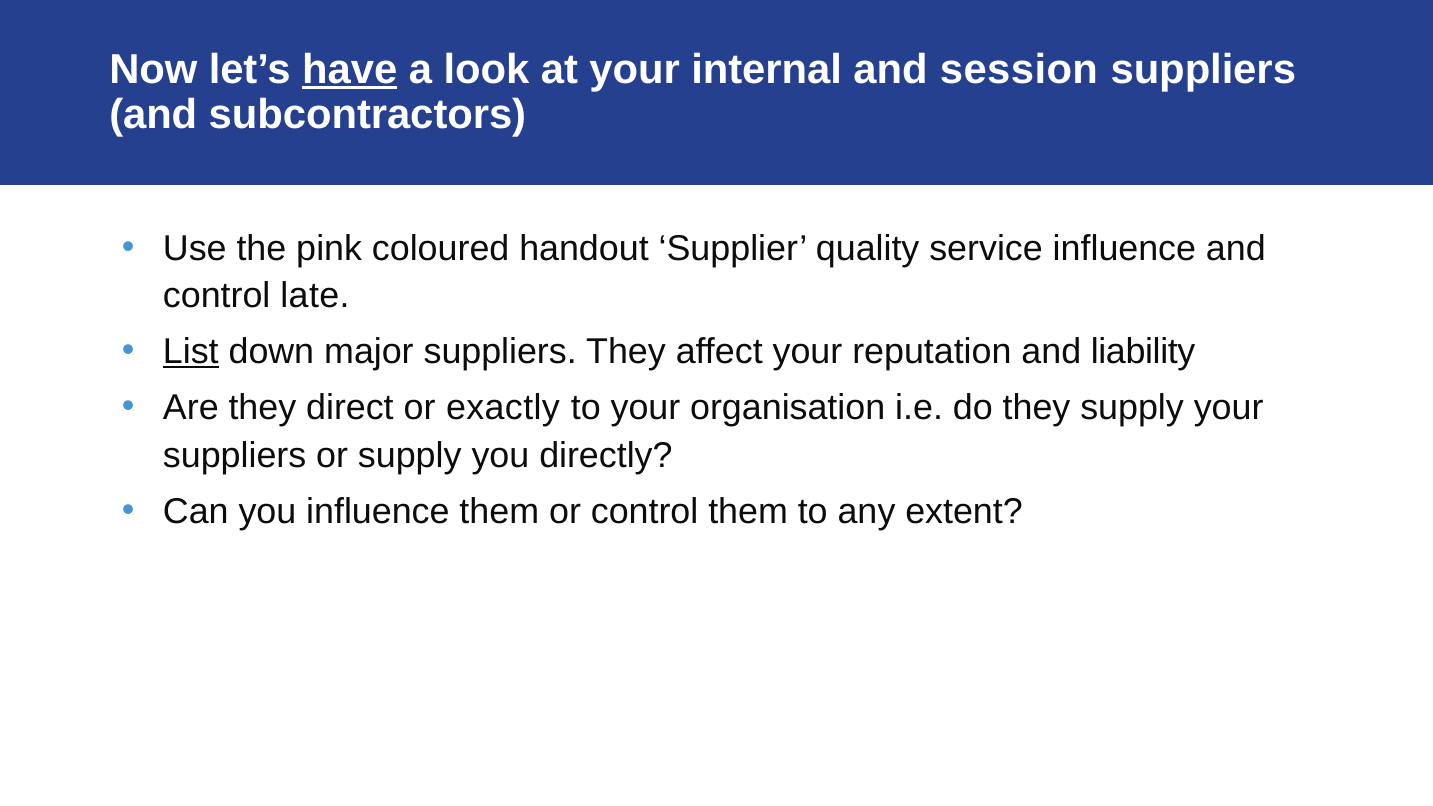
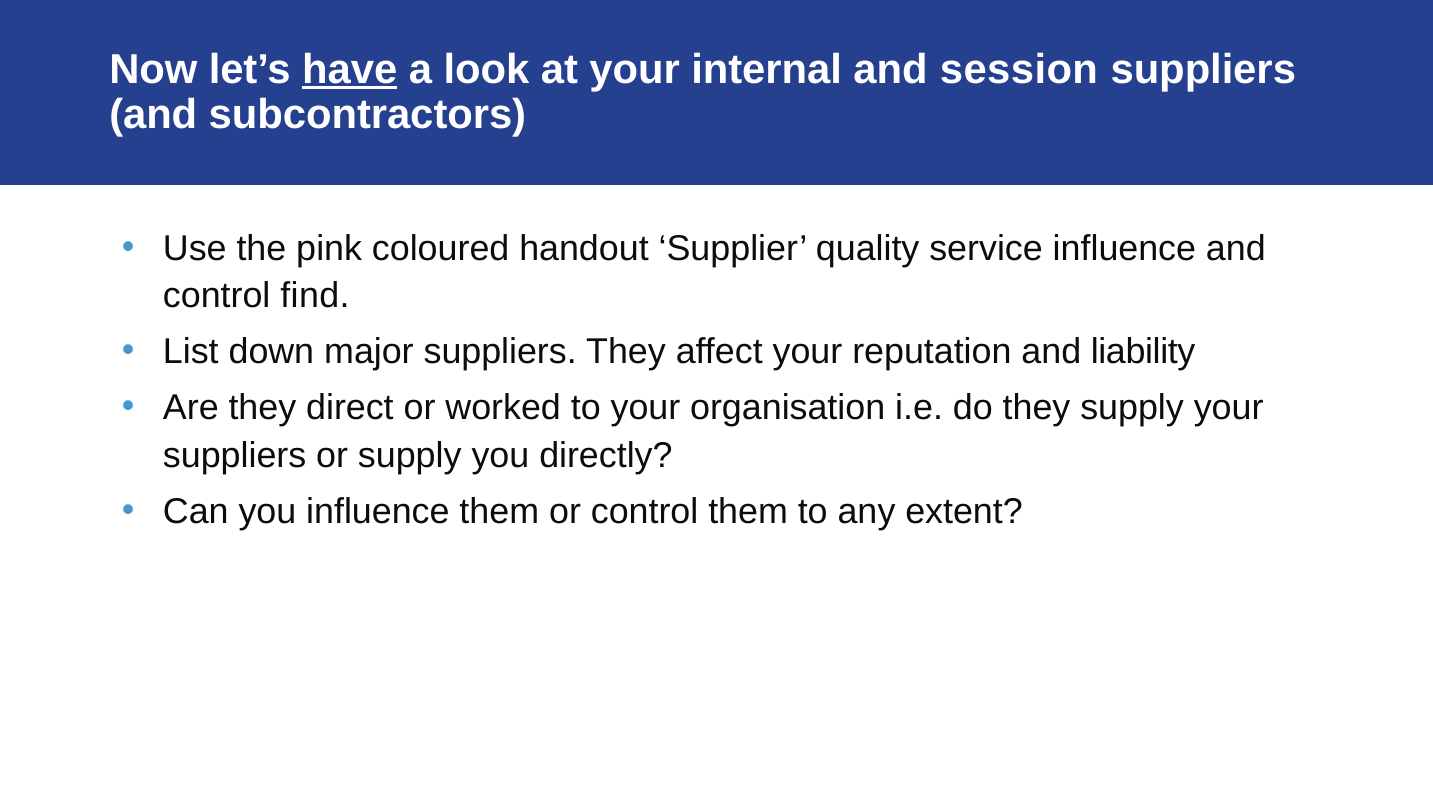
late: late -> find (315, 295)
List underline: present -> none (191, 352)
exactly: exactly -> worked (503, 408)
